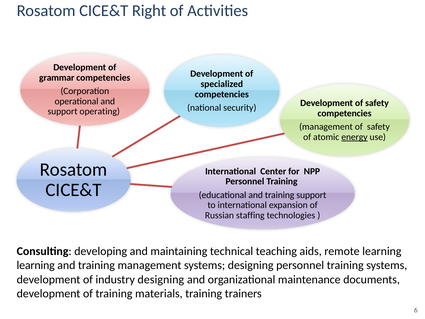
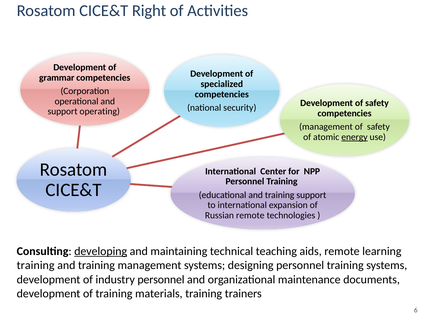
Russian staffing: staffing -> remote (250, 215)
developing underline: none -> present (101, 251)
learning: learning -> training (36, 265)
industry designing: designing -> personnel (161, 279)
